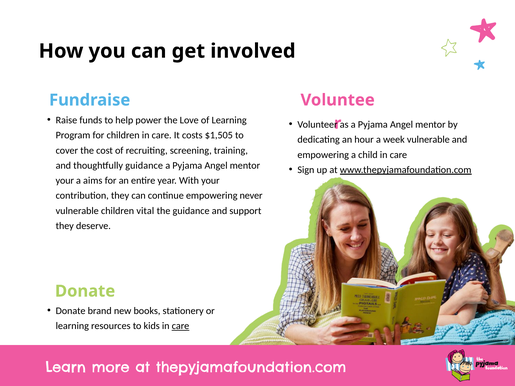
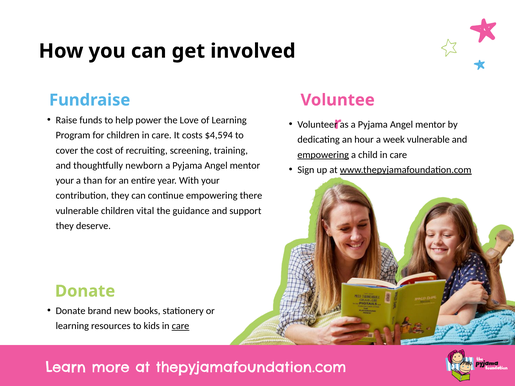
$1,505: $1,505 -> $4,594 (219, 135)
empowering underline: none -> present (323, 155)
thoughtfully guidance: guidance -> newborn (144, 166)
aims: aims -> than (93, 181)
never: never -> there (251, 196)
